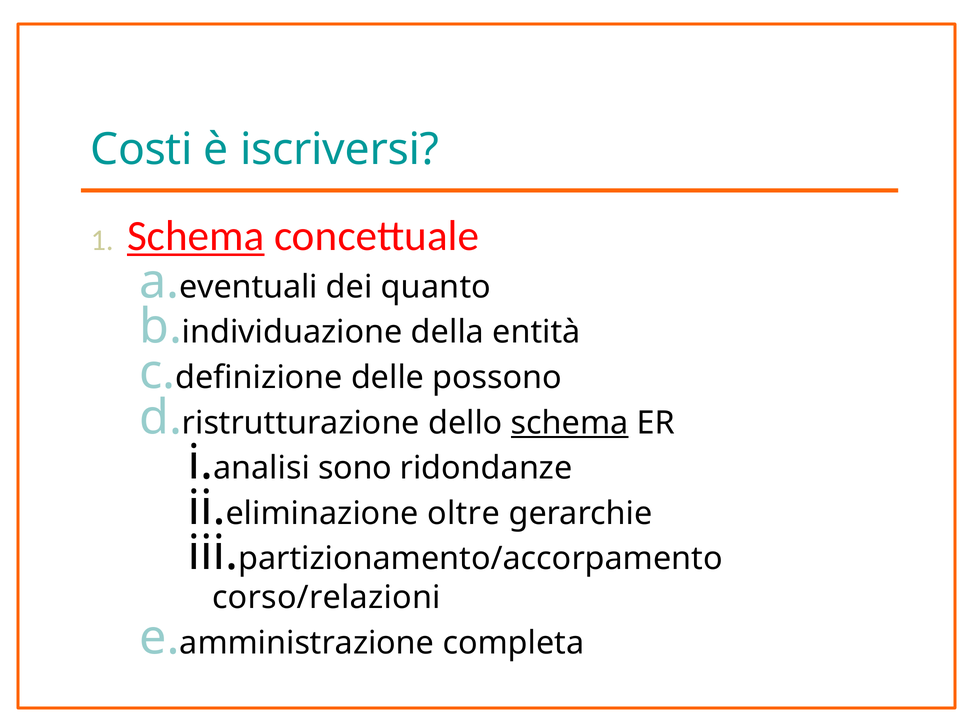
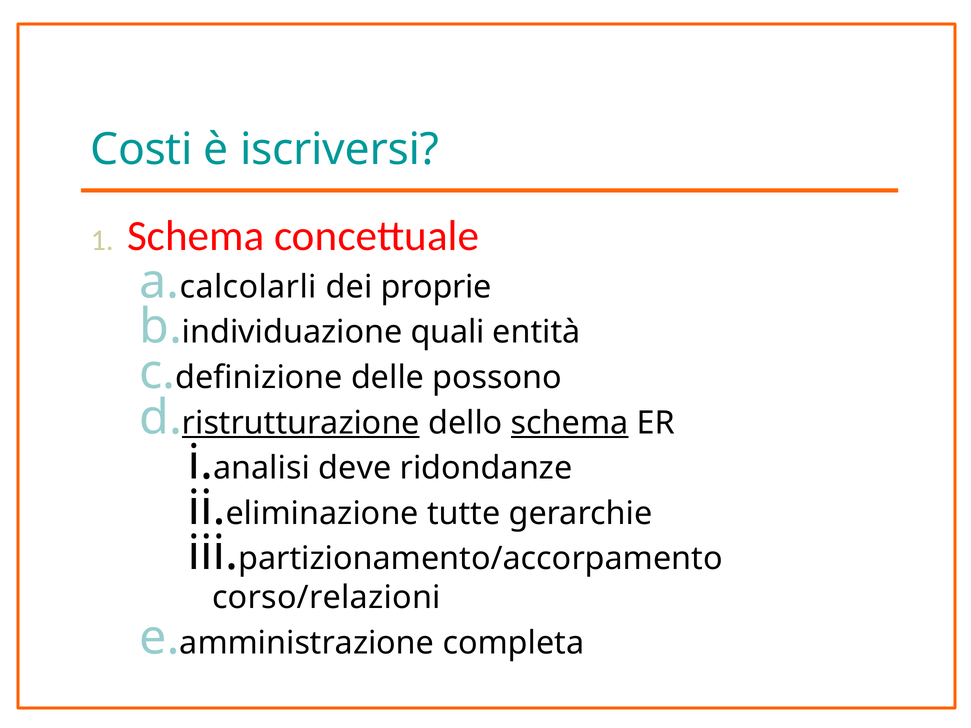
Schema underline: present -> none (196, 236)
eventuali: eventuali -> calcolarli (248, 287)
quanto: quanto -> proprie (436, 287)
della: della -> quali (448, 332)
ristrutturazione underline: none -> present (301, 423)
sono: sono -> deve (355, 468)
oltre: oltre -> tutte (464, 514)
